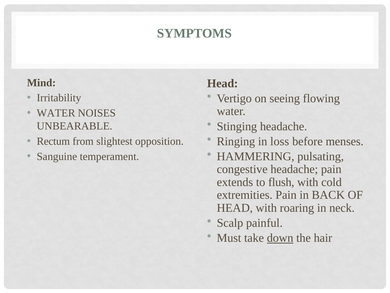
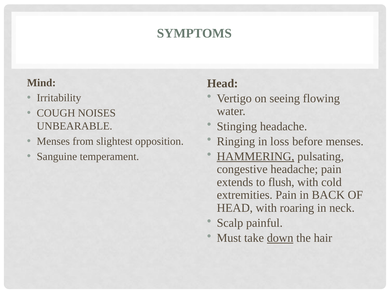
WATER: WATER -> COUGH (56, 113)
Rectum: Rectum -> Menses (53, 141)
HAMMERING underline: none -> present (256, 156)
